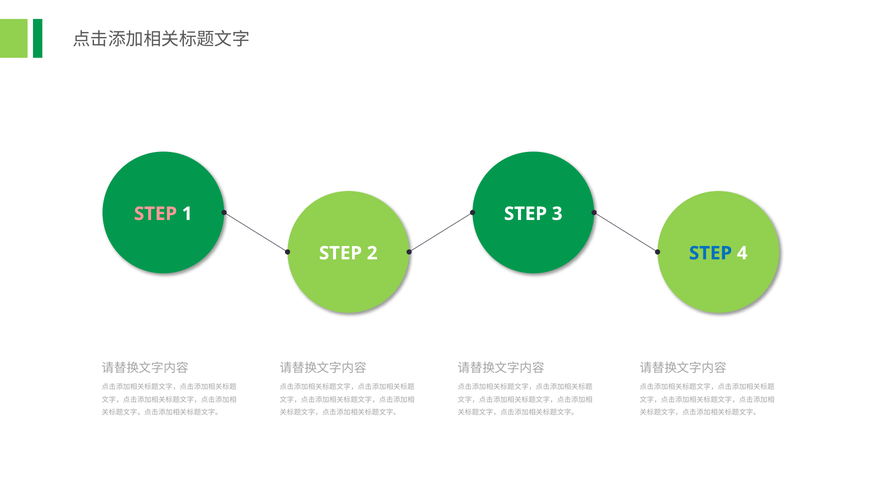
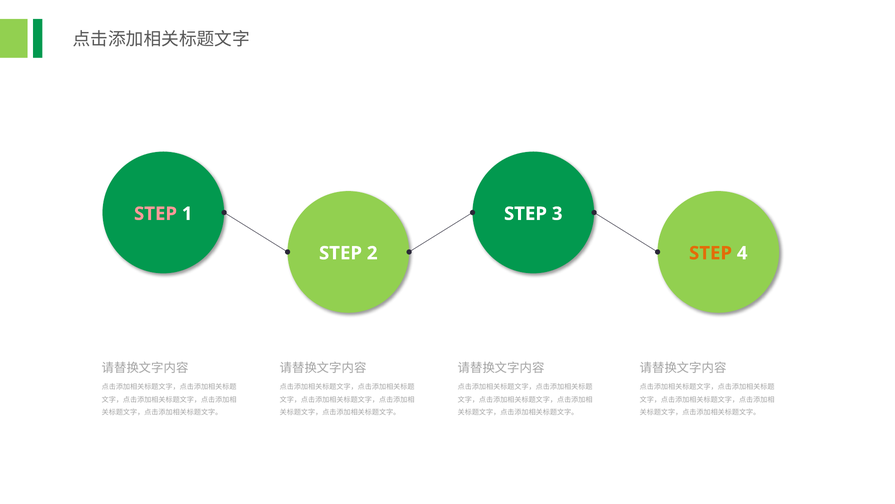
STEP colour: blue -> orange (711, 253)
